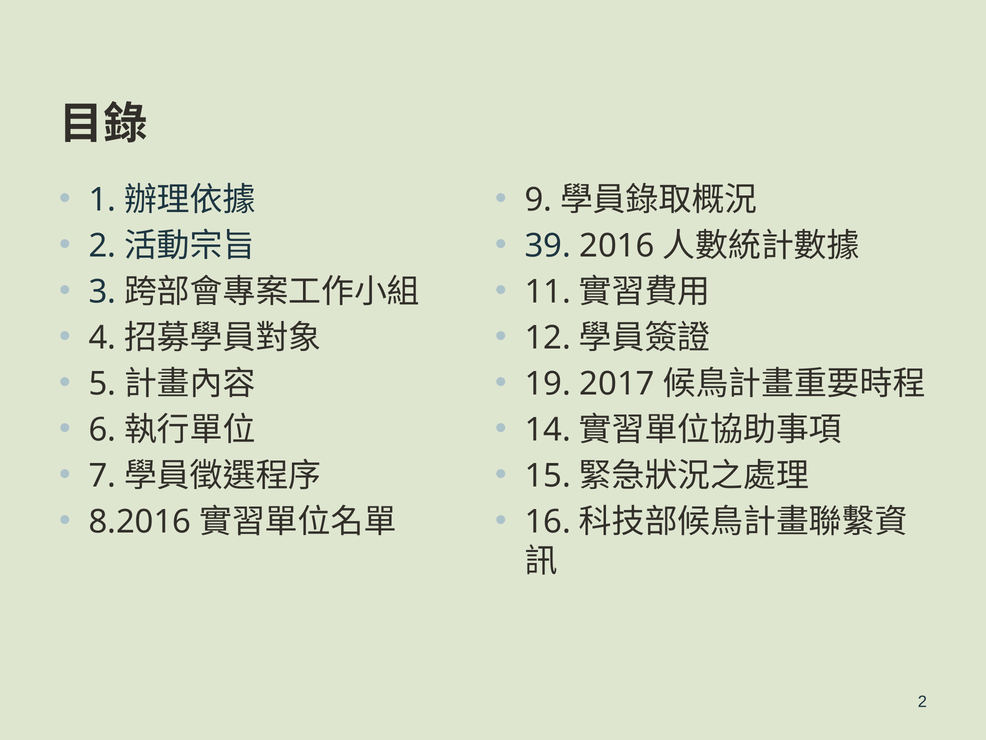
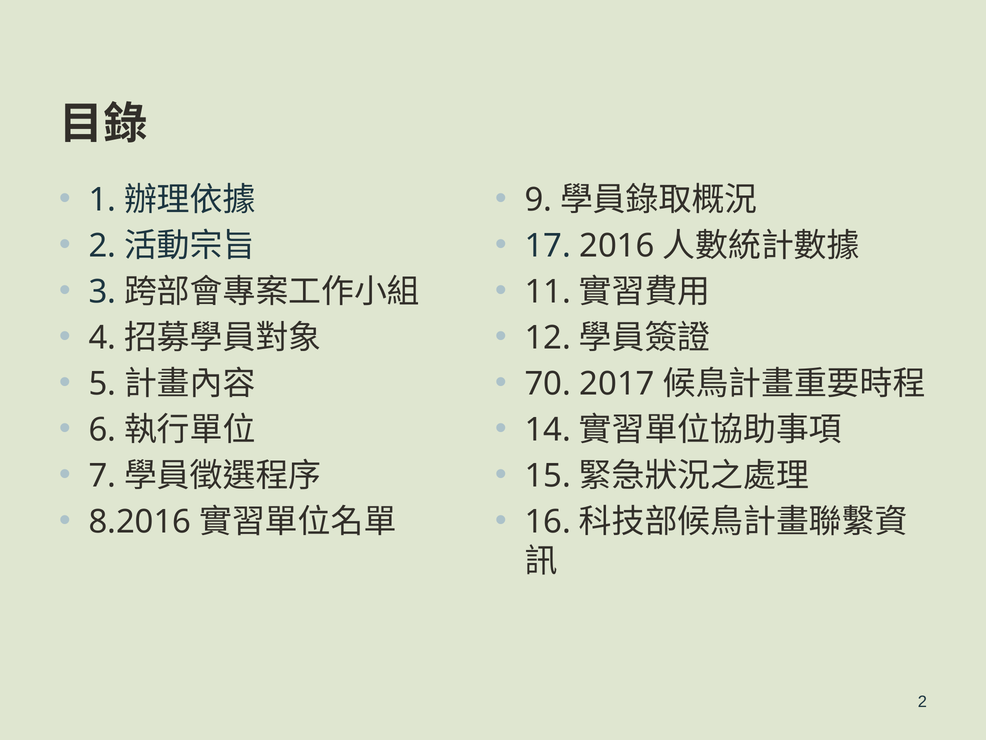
39: 39 -> 17 (548, 246)
19: 19 -> 70 (548, 384)
